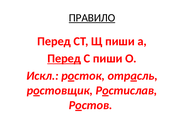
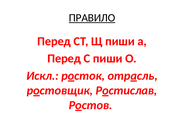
Перед underline: present -> none (64, 59)
